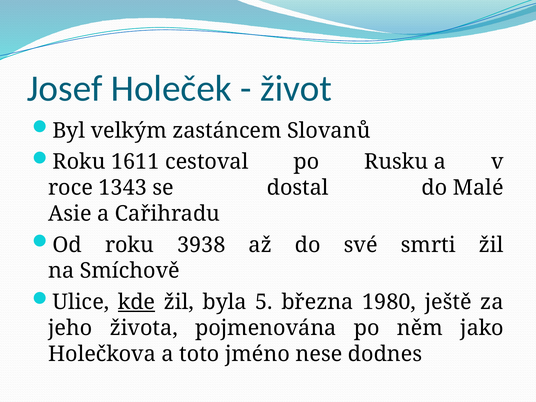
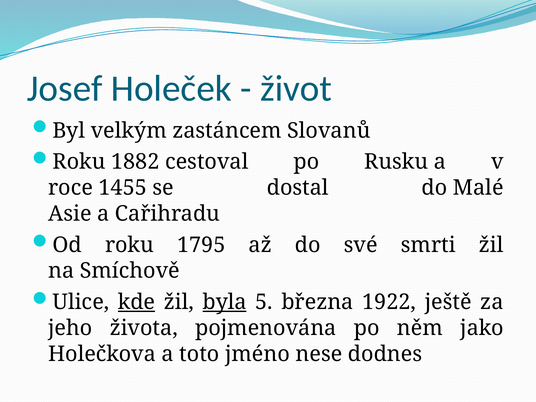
1611: 1611 -> 1882 (135, 162)
1343: 1343 -> 1455 (123, 188)
3938: 3938 -> 1795 (201, 245)
byla underline: none -> present (225, 302)
1980: 1980 -> 1922 (389, 302)
